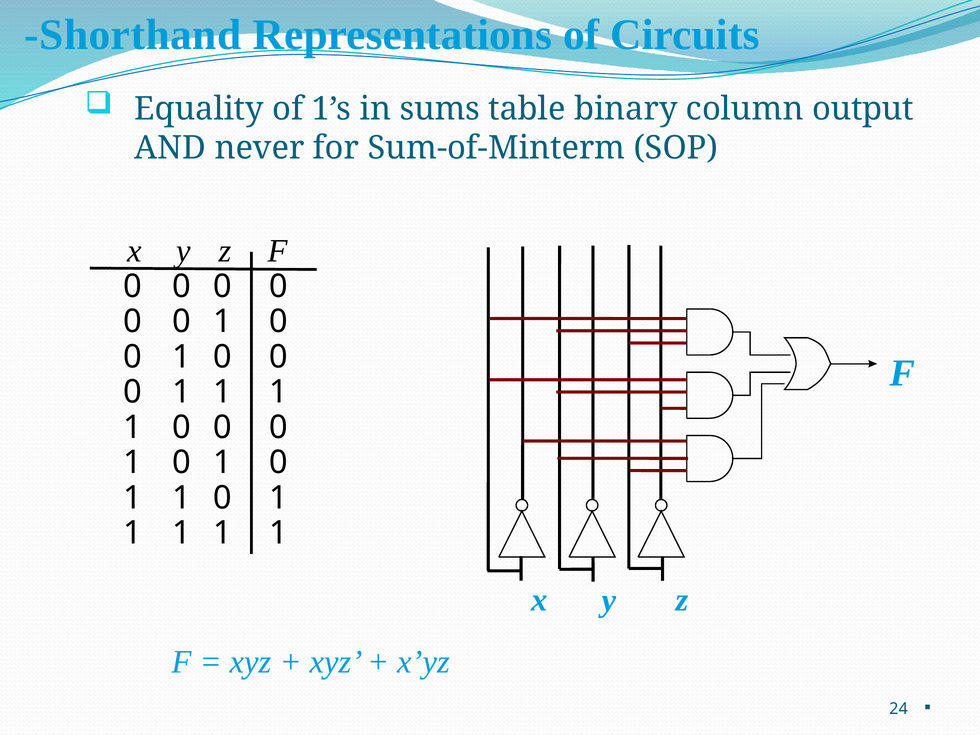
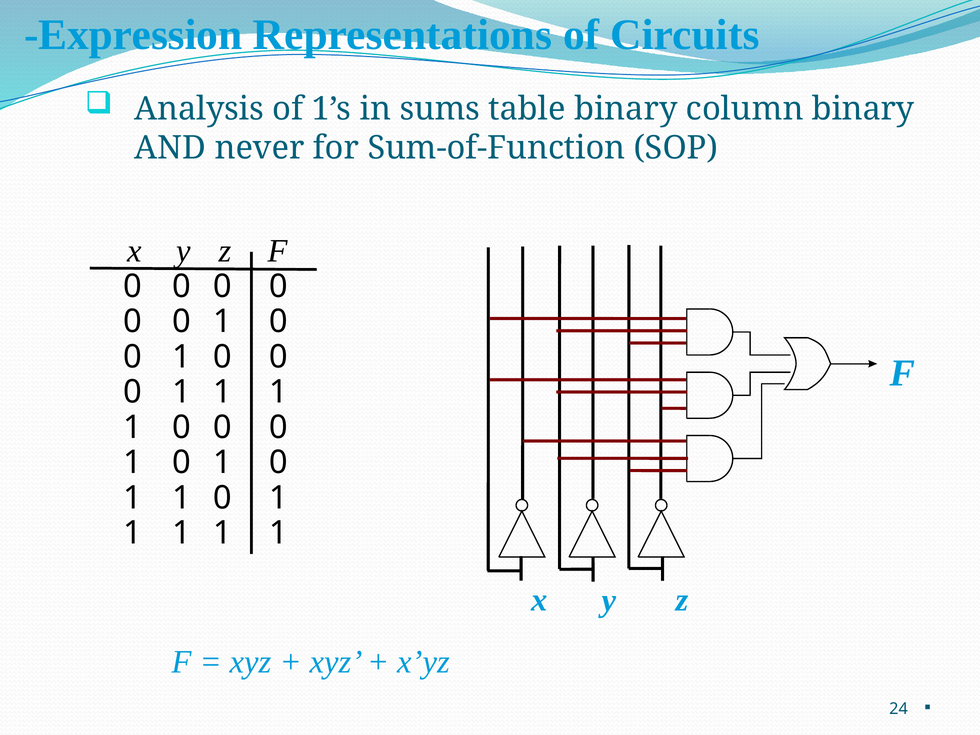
Shorthand: Shorthand -> Expression (133, 35)
Equality: Equality -> Analysis (199, 109)
column output: output -> binary (863, 109)
Sum-of-Minterm: Sum-of-Minterm -> Sum-of-Function (497, 148)
